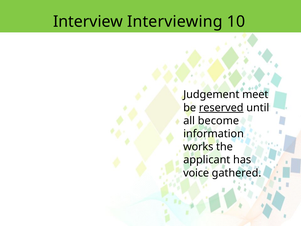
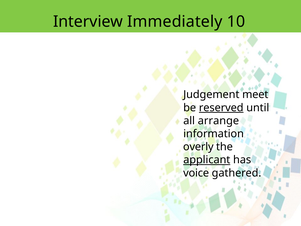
Interviewing: Interviewing -> Immediately (175, 21)
become: become -> arrange (218, 121)
works: works -> overly (198, 147)
applicant underline: none -> present (207, 160)
